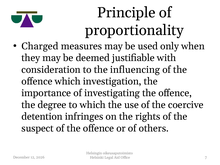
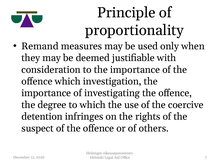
Charged: Charged -> Remand (40, 46)
to the influencing: influencing -> importance (135, 70)
